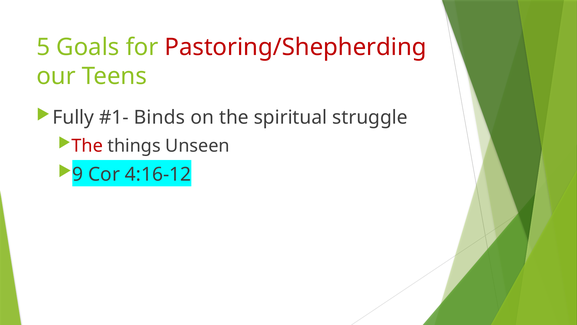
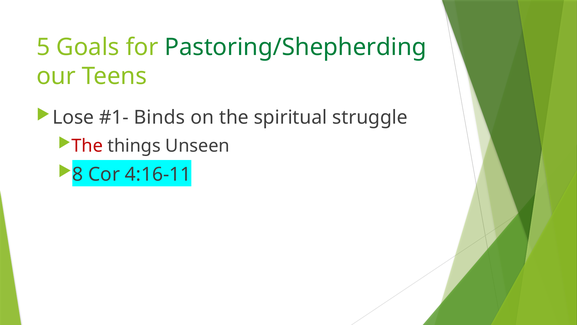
Pastoring/Shepherding colour: red -> green (296, 47)
Fully: Fully -> Lose (73, 117)
9: 9 -> 8 (78, 174)
4:16-12: 4:16-12 -> 4:16-11 (158, 174)
